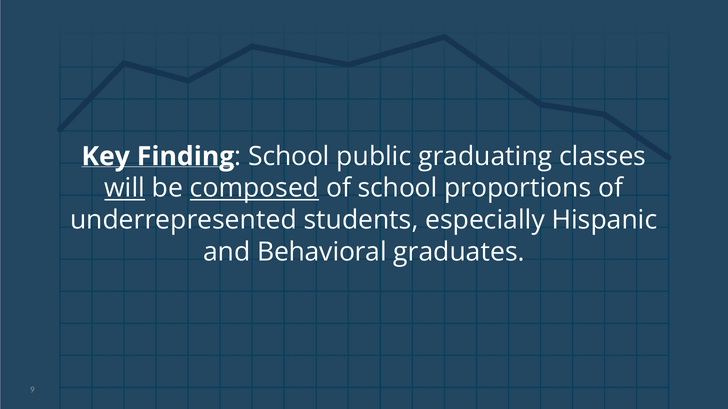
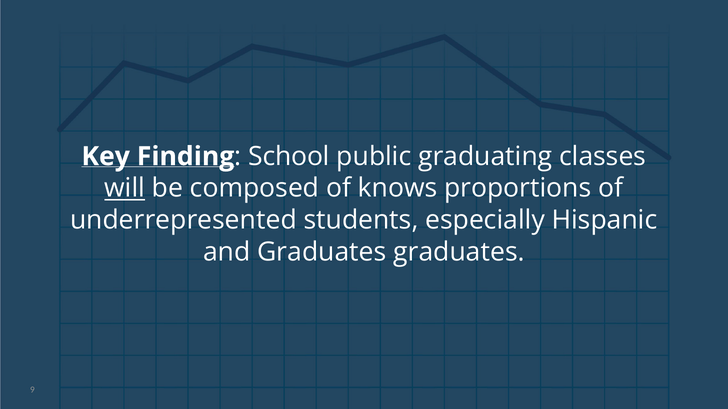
composed underline: present -> none (255, 188)
of school: school -> knows (398, 188)
and Behavioral: Behavioral -> Graduates (322, 252)
